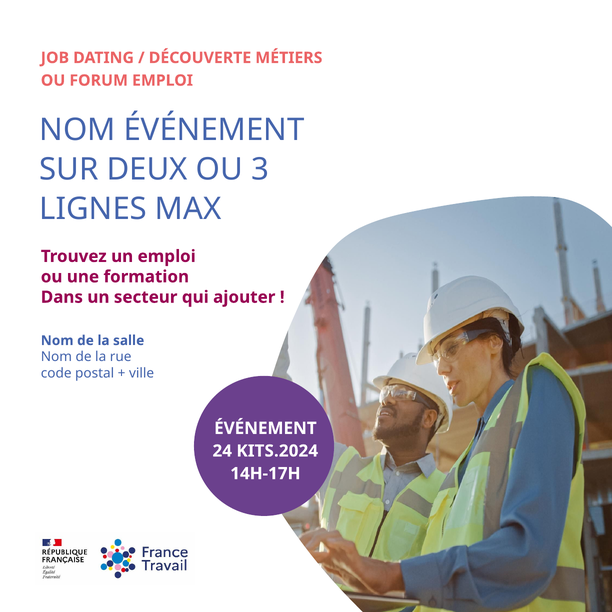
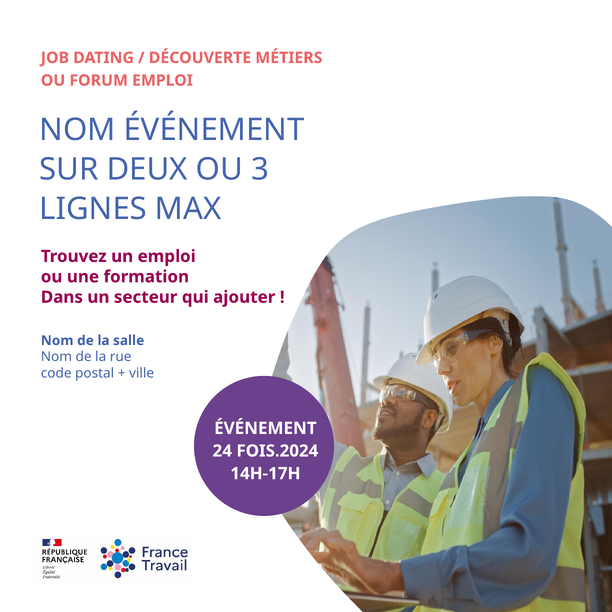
KITS.2024: KITS.2024 -> FOIS.2024 (277, 451)
